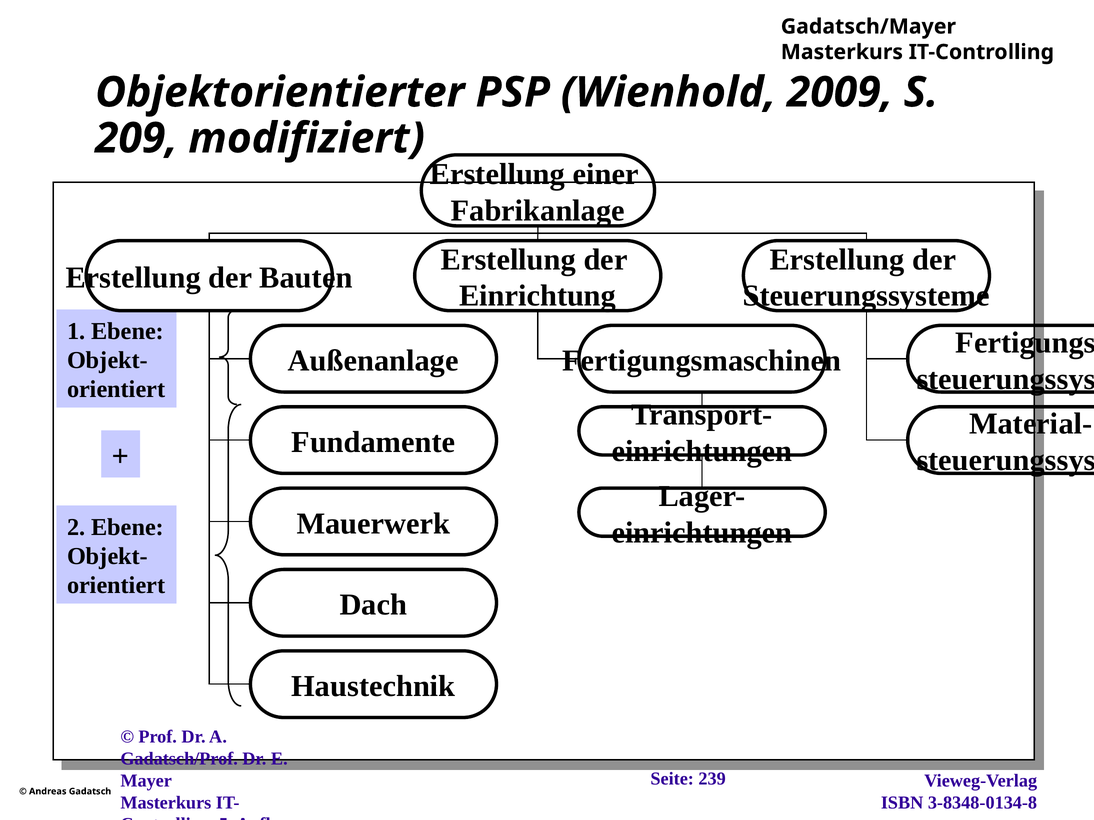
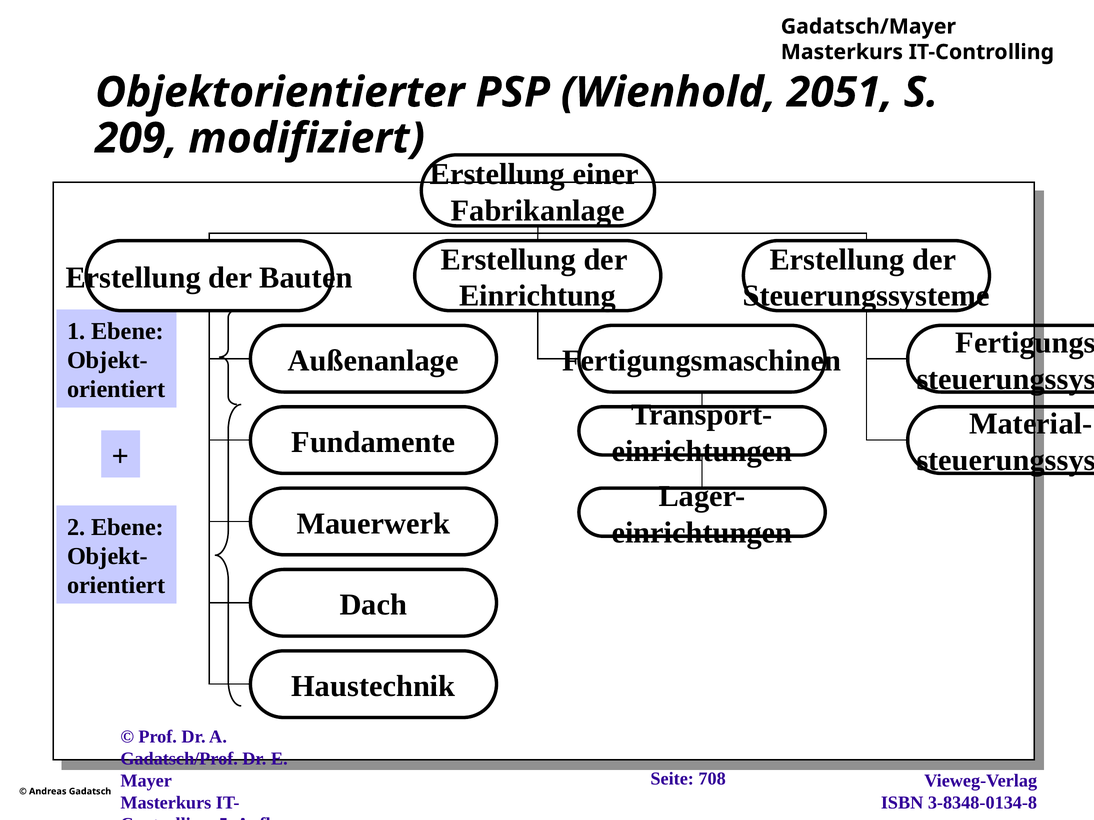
2009: 2009 -> 2051 (840, 93)
239: 239 -> 708 (712, 779)
